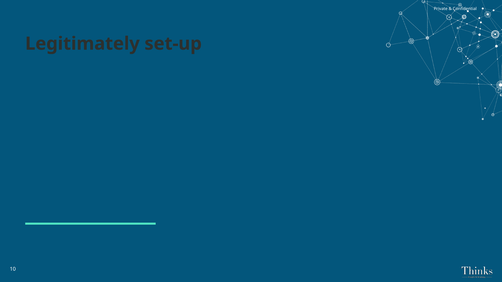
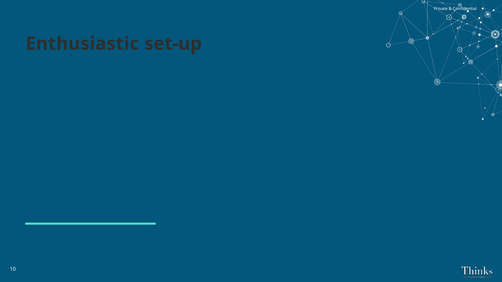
Legitimately: Legitimately -> Enthusiastic (82, 44)
